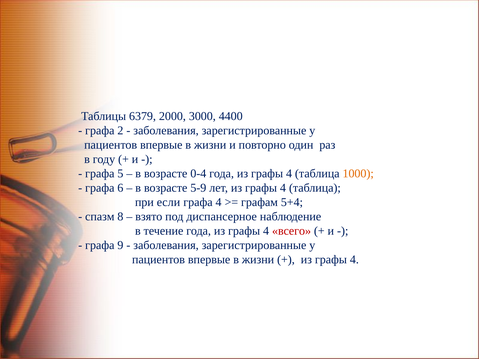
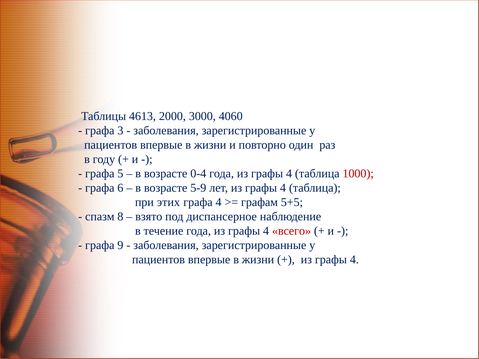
6379: 6379 -> 4613 (143, 116)
4400: 4400 -> 4060 (231, 116)
2: 2 -> 3 (120, 131)
1000 colour: orange -> red (358, 174)
если: если -> этих (169, 202)
5+4: 5+4 -> 5+5 (292, 202)
